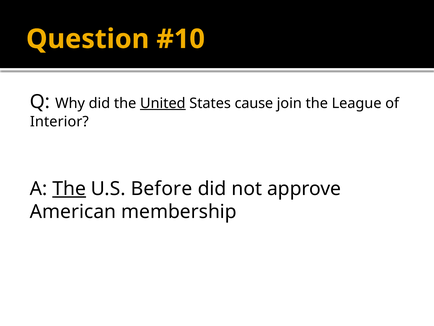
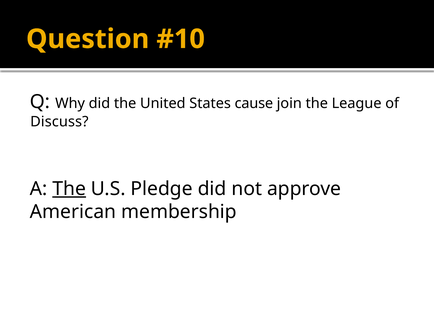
United underline: present -> none (163, 103)
Interior: Interior -> Discuss (59, 121)
Before: Before -> Pledge (162, 188)
